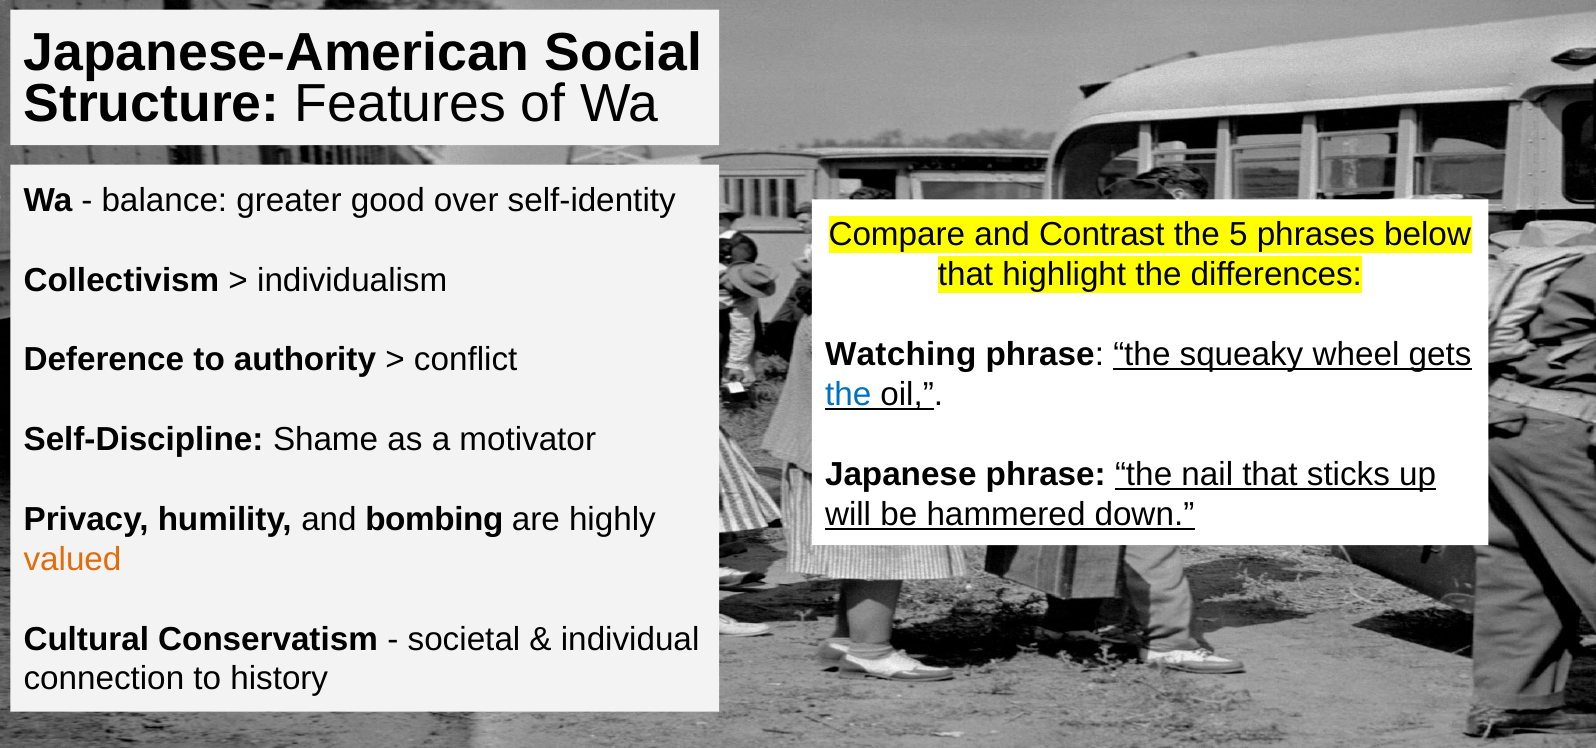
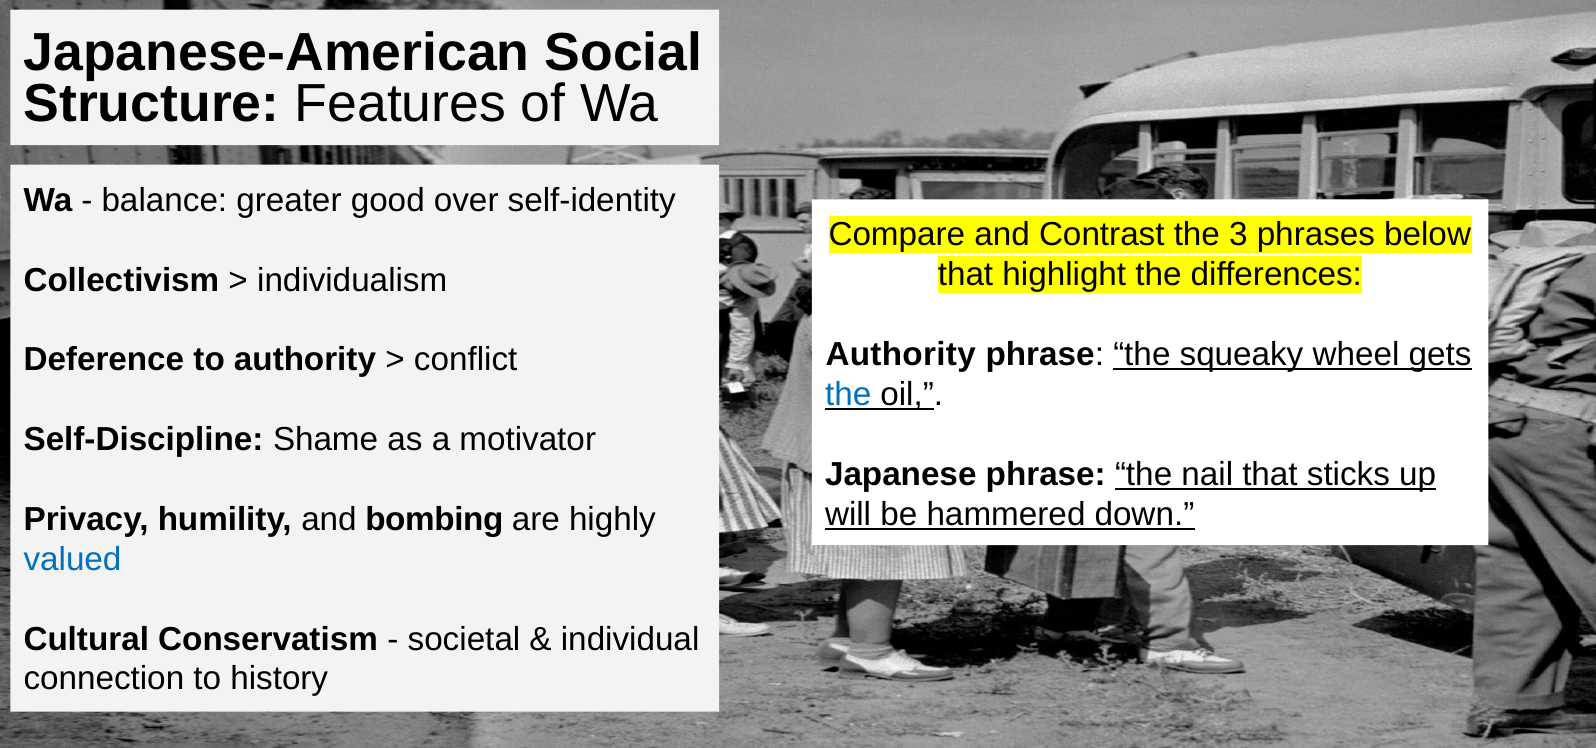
5: 5 -> 3 (1238, 235)
Watching: Watching -> Authority (901, 355)
valued colour: orange -> blue (73, 559)
